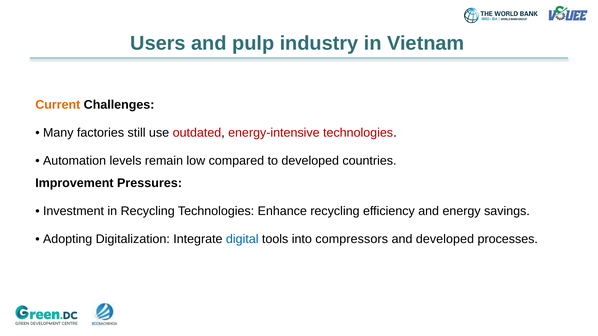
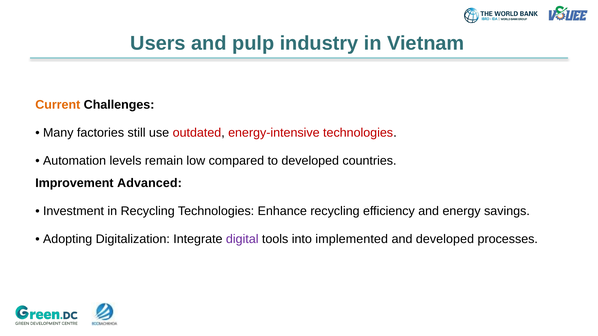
Pressures: Pressures -> Advanced (150, 183)
digital colour: blue -> purple (242, 239)
compressors: compressors -> implemented (352, 239)
